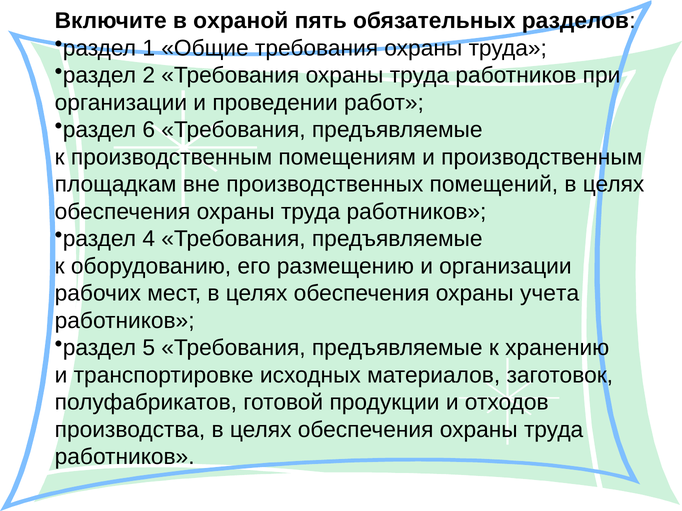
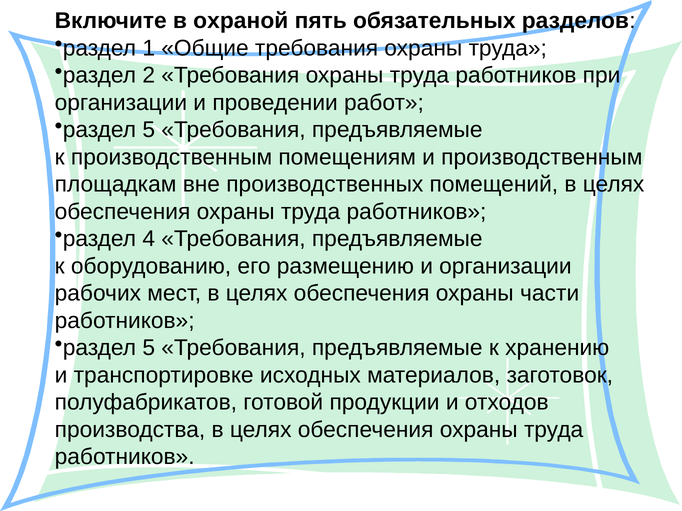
6: 6 -> 5 (149, 130)
учета: учета -> части (550, 294)
